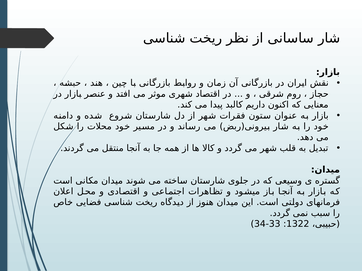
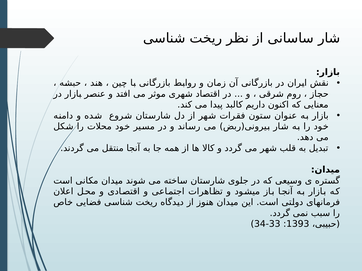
1322: 1322 -> 1393 (298, 224)
